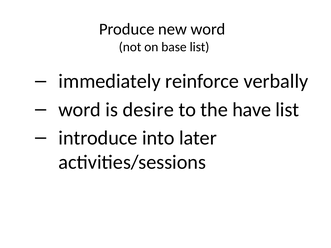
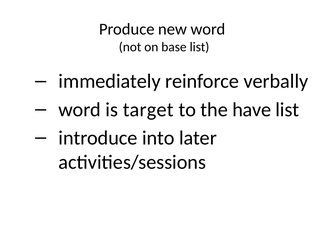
desire: desire -> target (148, 110)
